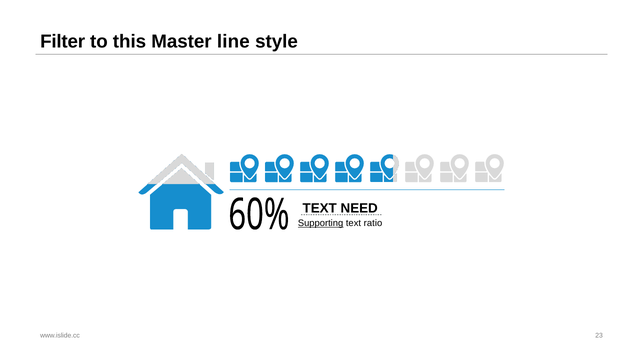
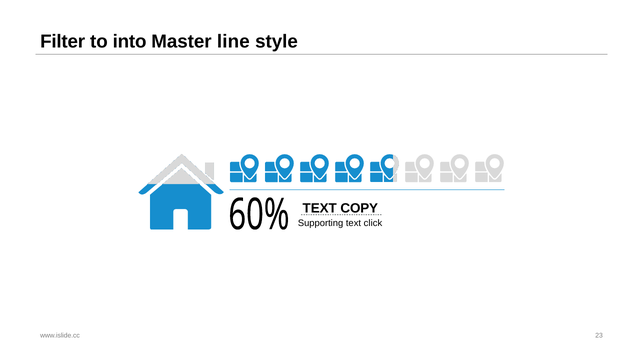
this: this -> into (130, 42)
NEED: NEED -> COPY (359, 208)
Supporting underline: present -> none (321, 223)
ratio: ratio -> click (373, 223)
